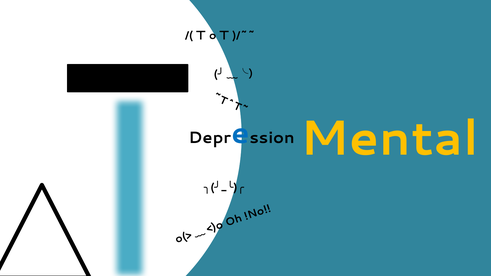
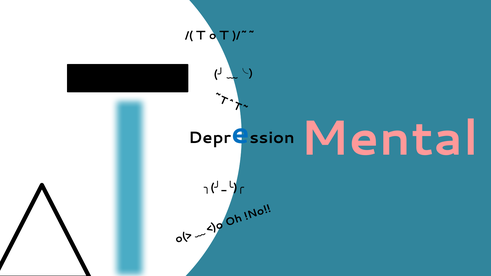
Mental colour: yellow -> pink (389, 139)
